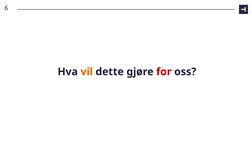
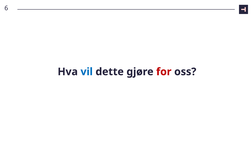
vil colour: orange -> blue (87, 72)
